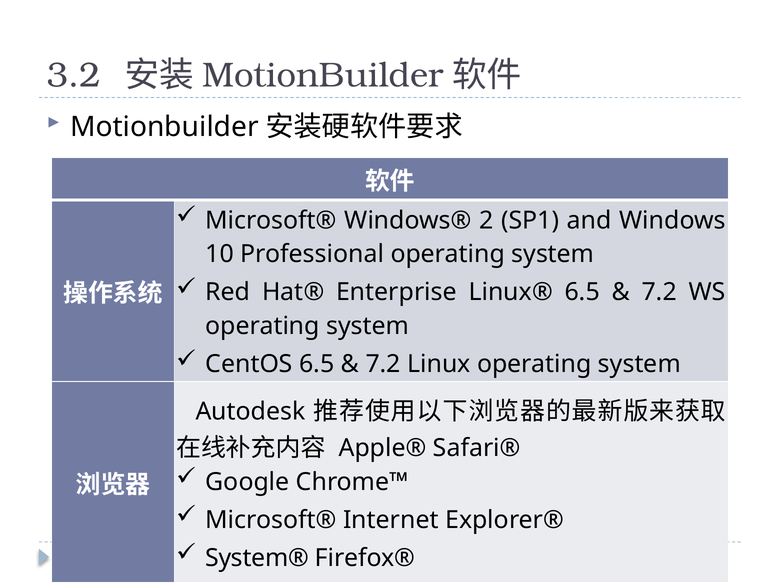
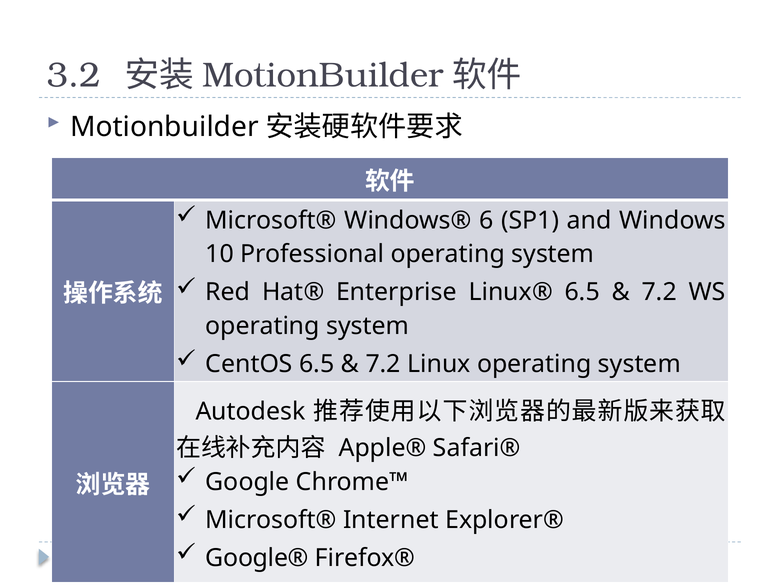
2: 2 -> 6 (486, 220)
System®: System® -> Google® (257, 558)
